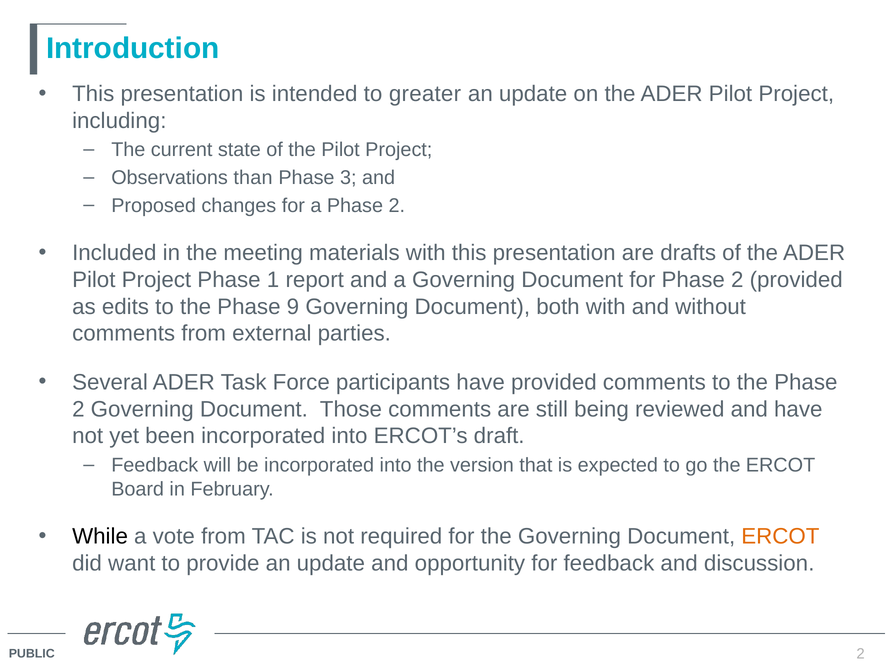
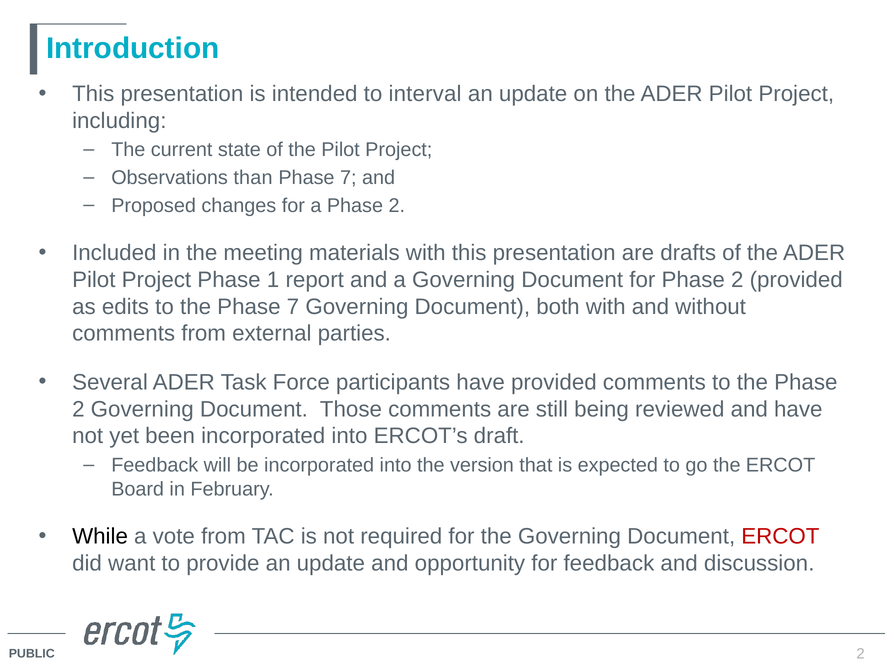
greater: greater -> interval (425, 94)
3: 3 -> 7 (348, 178)
the Phase 9: 9 -> 7 (293, 306)
ERCOT colour: orange -> red (780, 536)
